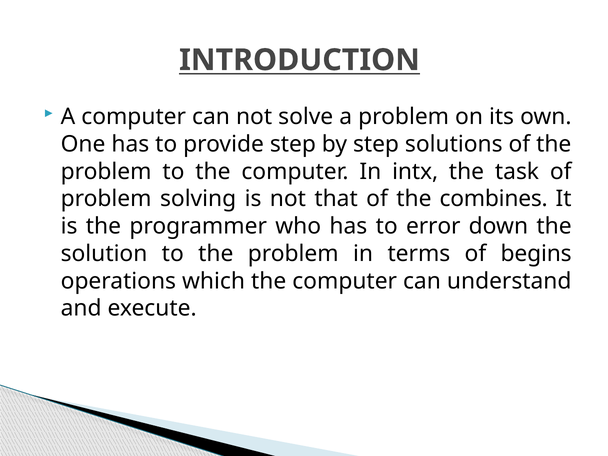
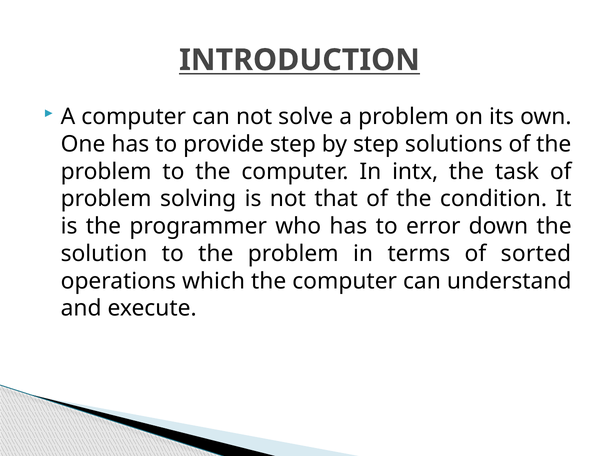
combines: combines -> condition (493, 199)
begins: begins -> sorted (536, 254)
